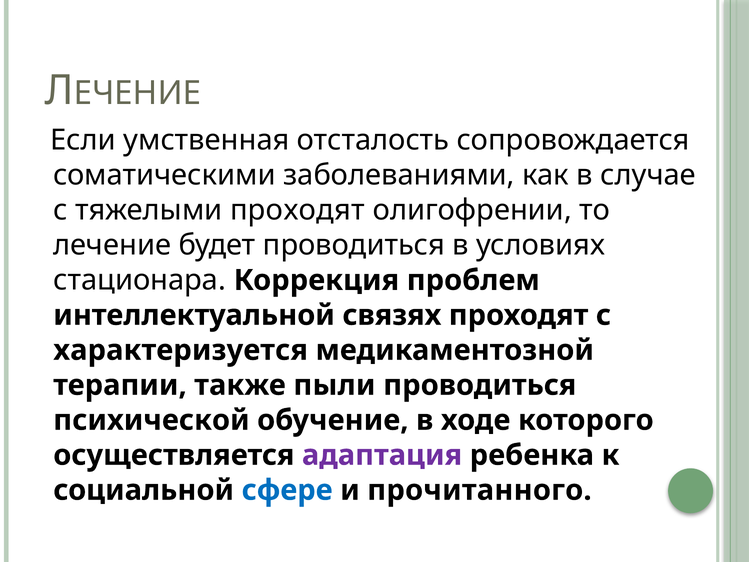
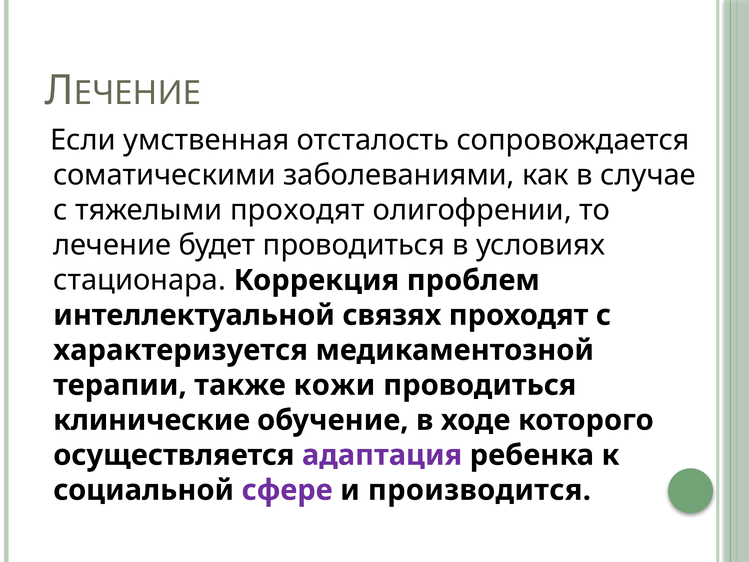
пыли: пыли -> кожи (334, 385)
психической: психической -> клинические (152, 420)
сфере colour: blue -> purple (287, 490)
прочитанного: прочитанного -> производится (479, 490)
